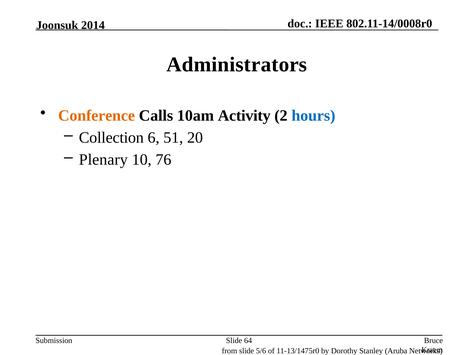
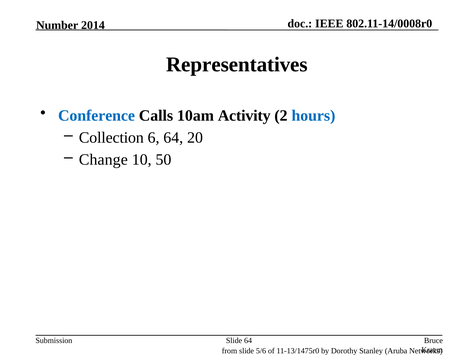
Joonsuk: Joonsuk -> Number (57, 25)
Administrators: Administrators -> Representatives (237, 65)
Conference colour: orange -> blue (97, 116)
6 51: 51 -> 64 (173, 138)
Plenary: Plenary -> Change (103, 160)
76: 76 -> 50 (163, 160)
